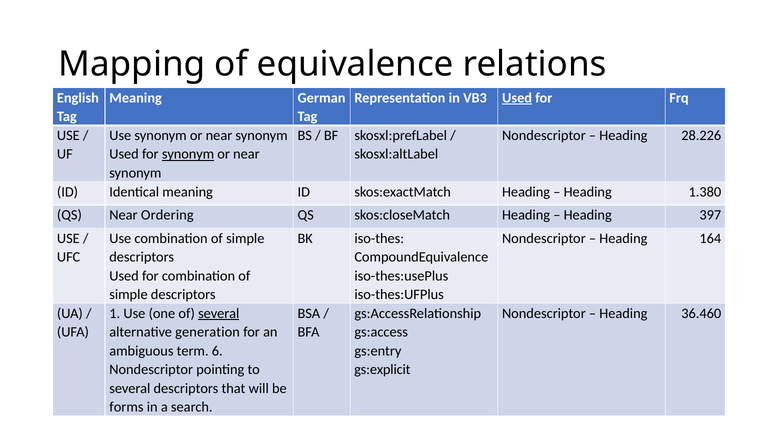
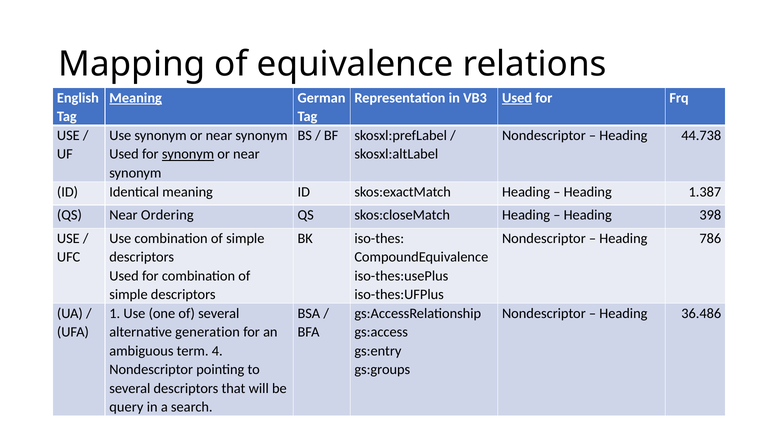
Meaning underline: none -> present (136, 98)
28.226: 28.226 -> 44.738 (701, 135)
1.380: 1.380 -> 1.387 (705, 192)
397: 397 -> 398 (710, 215)
164: 164 -> 786 (710, 238)
several underline: present -> none (219, 313)
36.460: 36.460 -> 36.486 (701, 313)
6: 6 -> 4 (217, 351)
gs:explicit: gs:explicit -> gs:groups (382, 370)
forms: forms -> query (126, 407)
